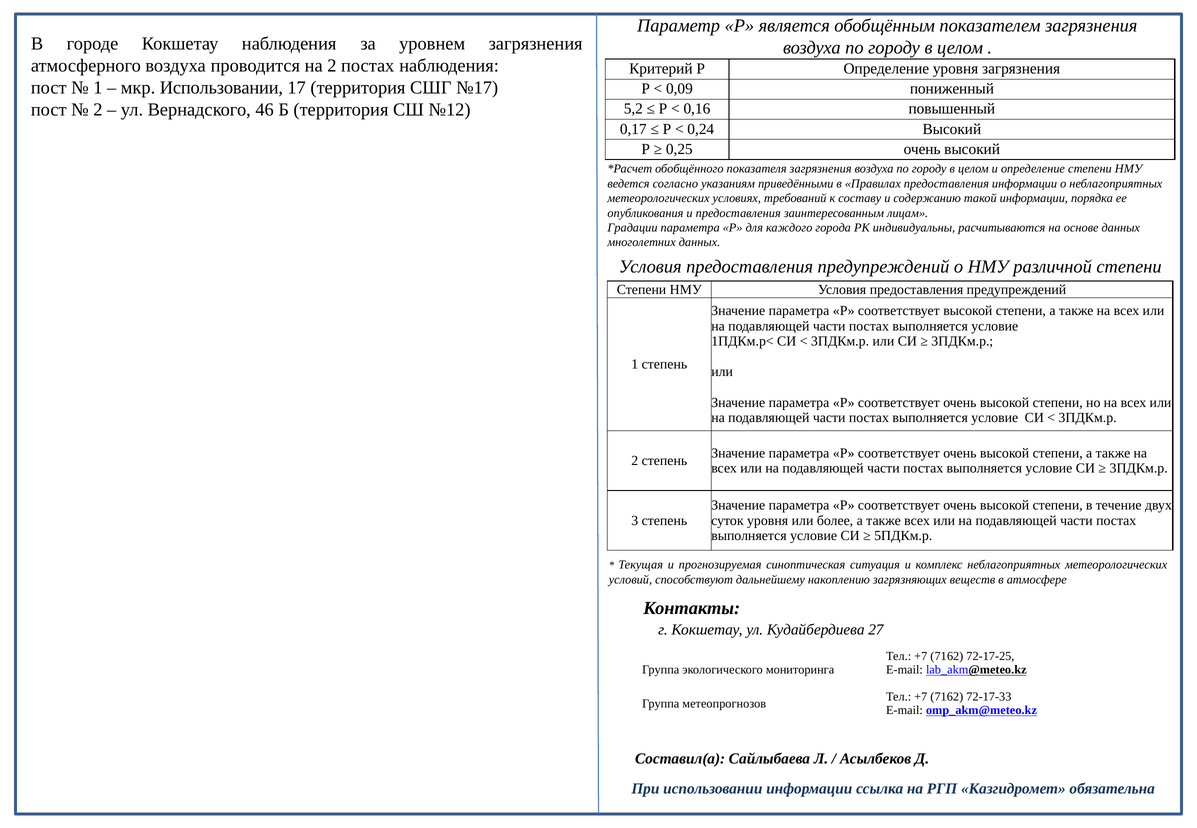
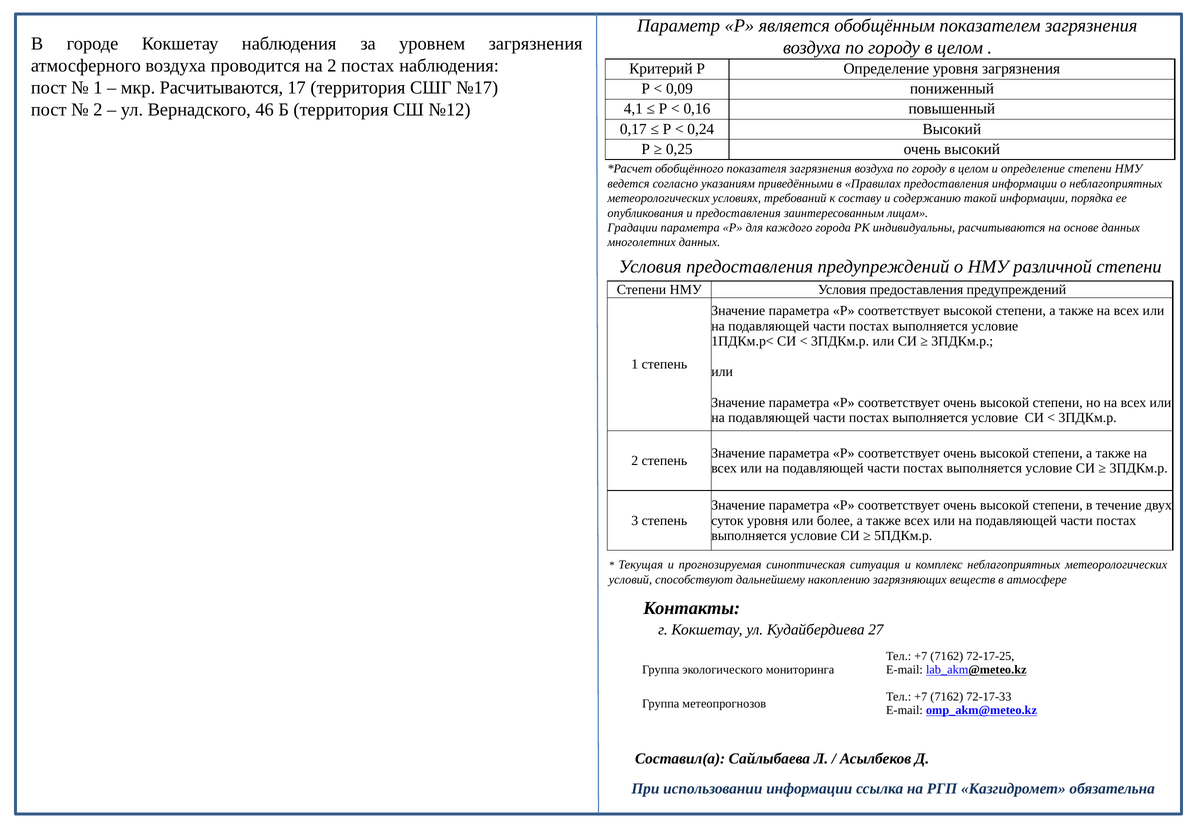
мкр Использовании: Использовании -> Расчитываются (221, 88)
5,2: 5,2 -> 4,1 (633, 109)
